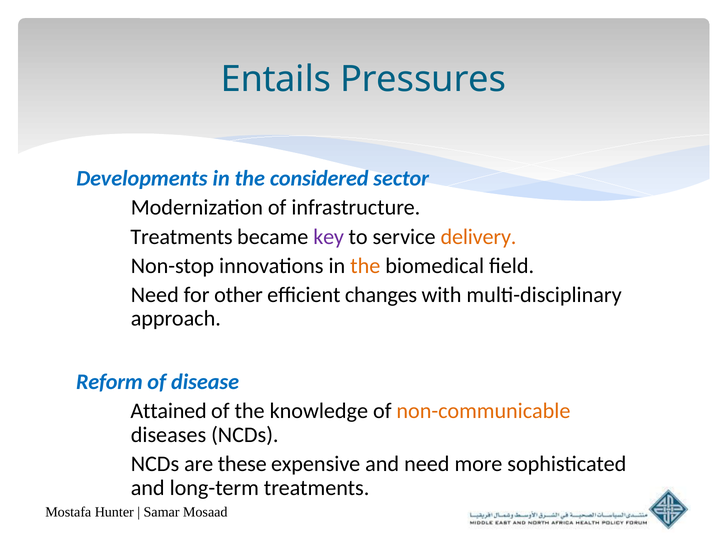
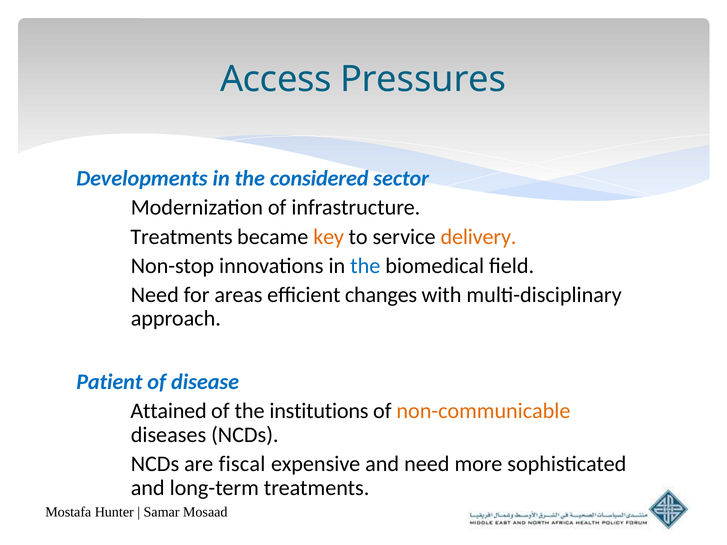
Entails: Entails -> Access (276, 79)
key colour: purple -> orange (329, 237)
the colour: orange -> blue (365, 266)
other: other -> areas (238, 295)
Reform: Reform -> Patient (109, 382)
knowledge: knowledge -> institutions (319, 411)
these: these -> fiscal (242, 464)
